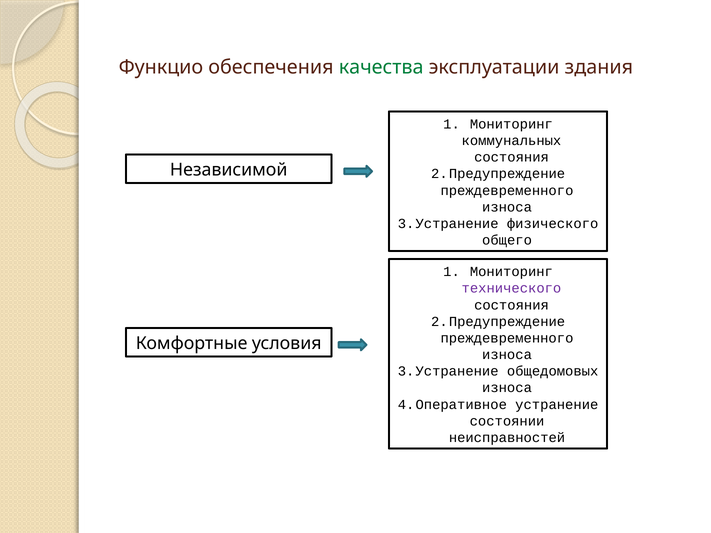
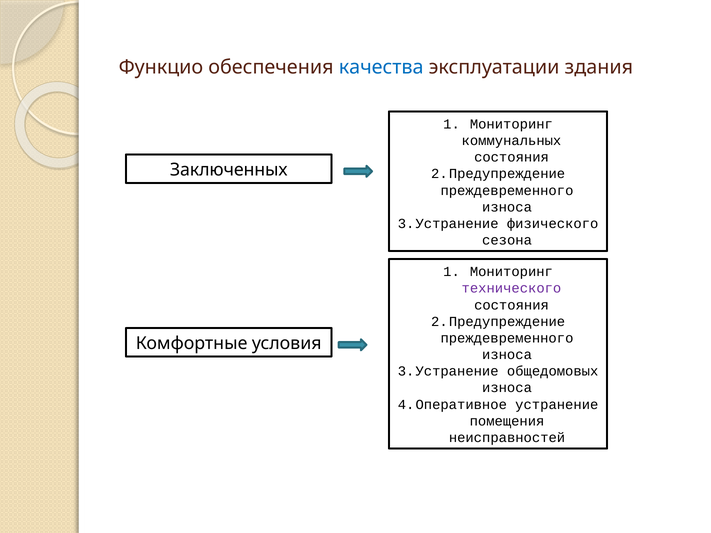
качества colour: green -> blue (381, 67)
Независимой: Независимой -> Заключенных (229, 170)
общего: общего -> сезона (507, 240)
состоянии: состоянии -> помещения (507, 421)
